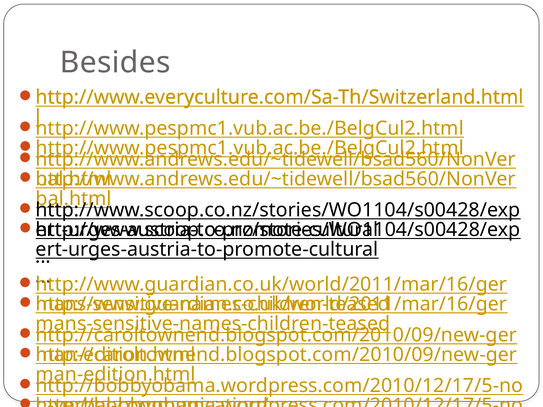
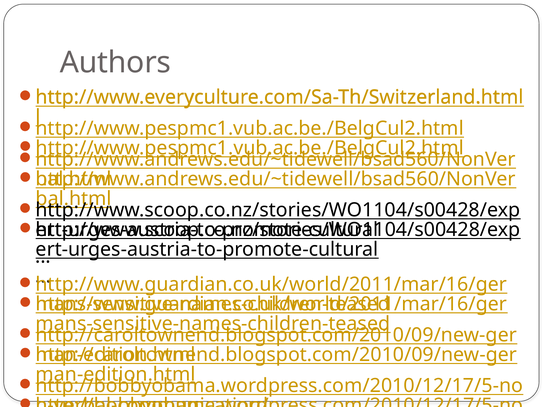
Besides: Besides -> Authors (115, 63)
